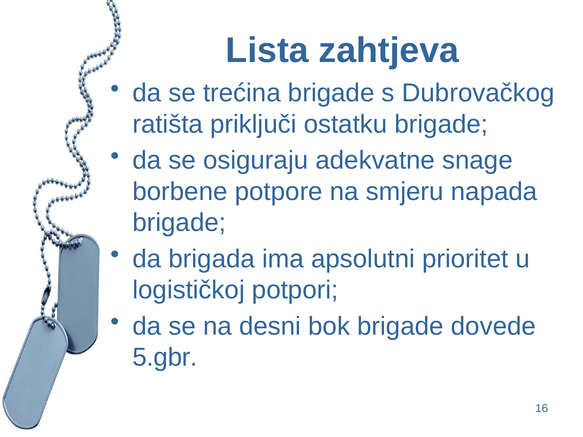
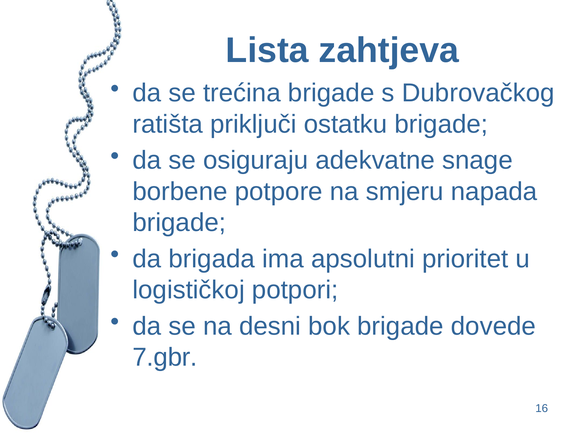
5.gbr: 5.gbr -> 7.gbr (165, 358)
